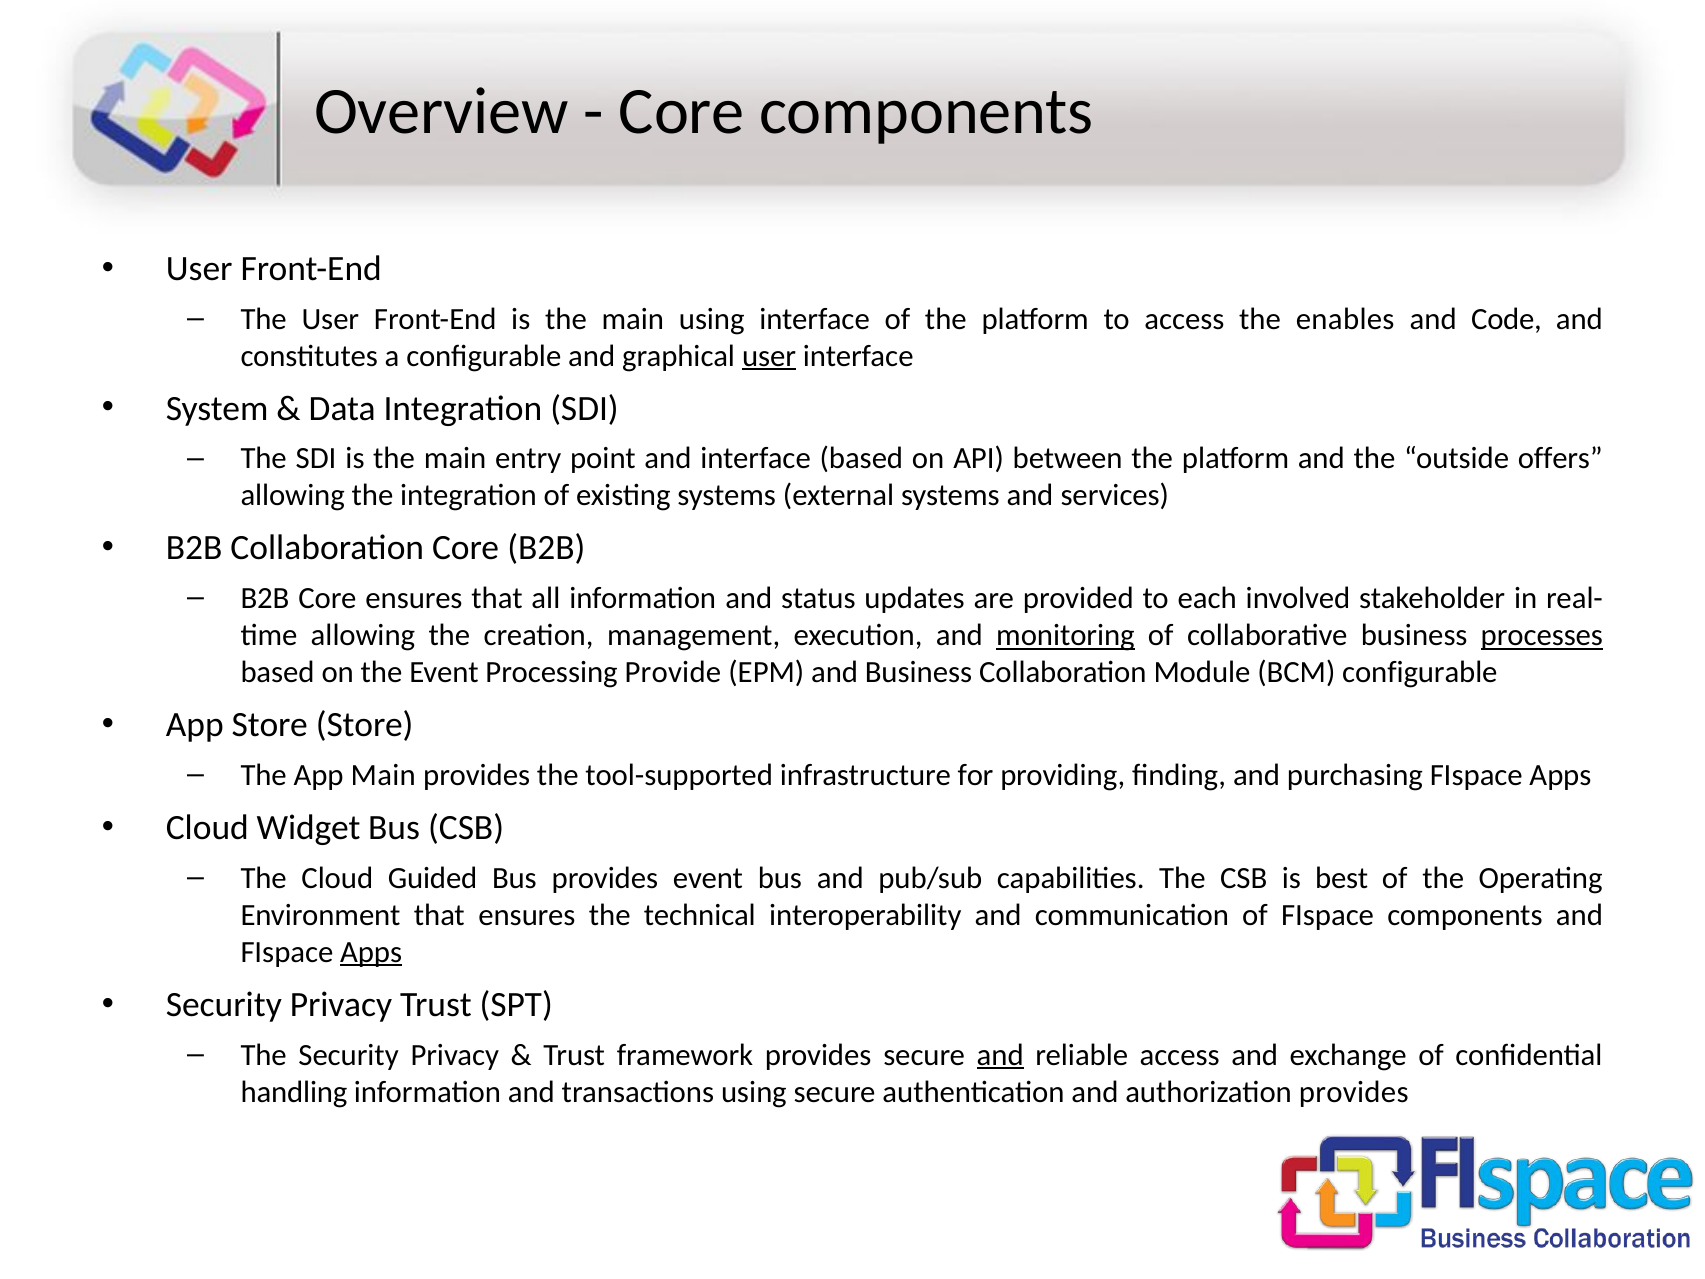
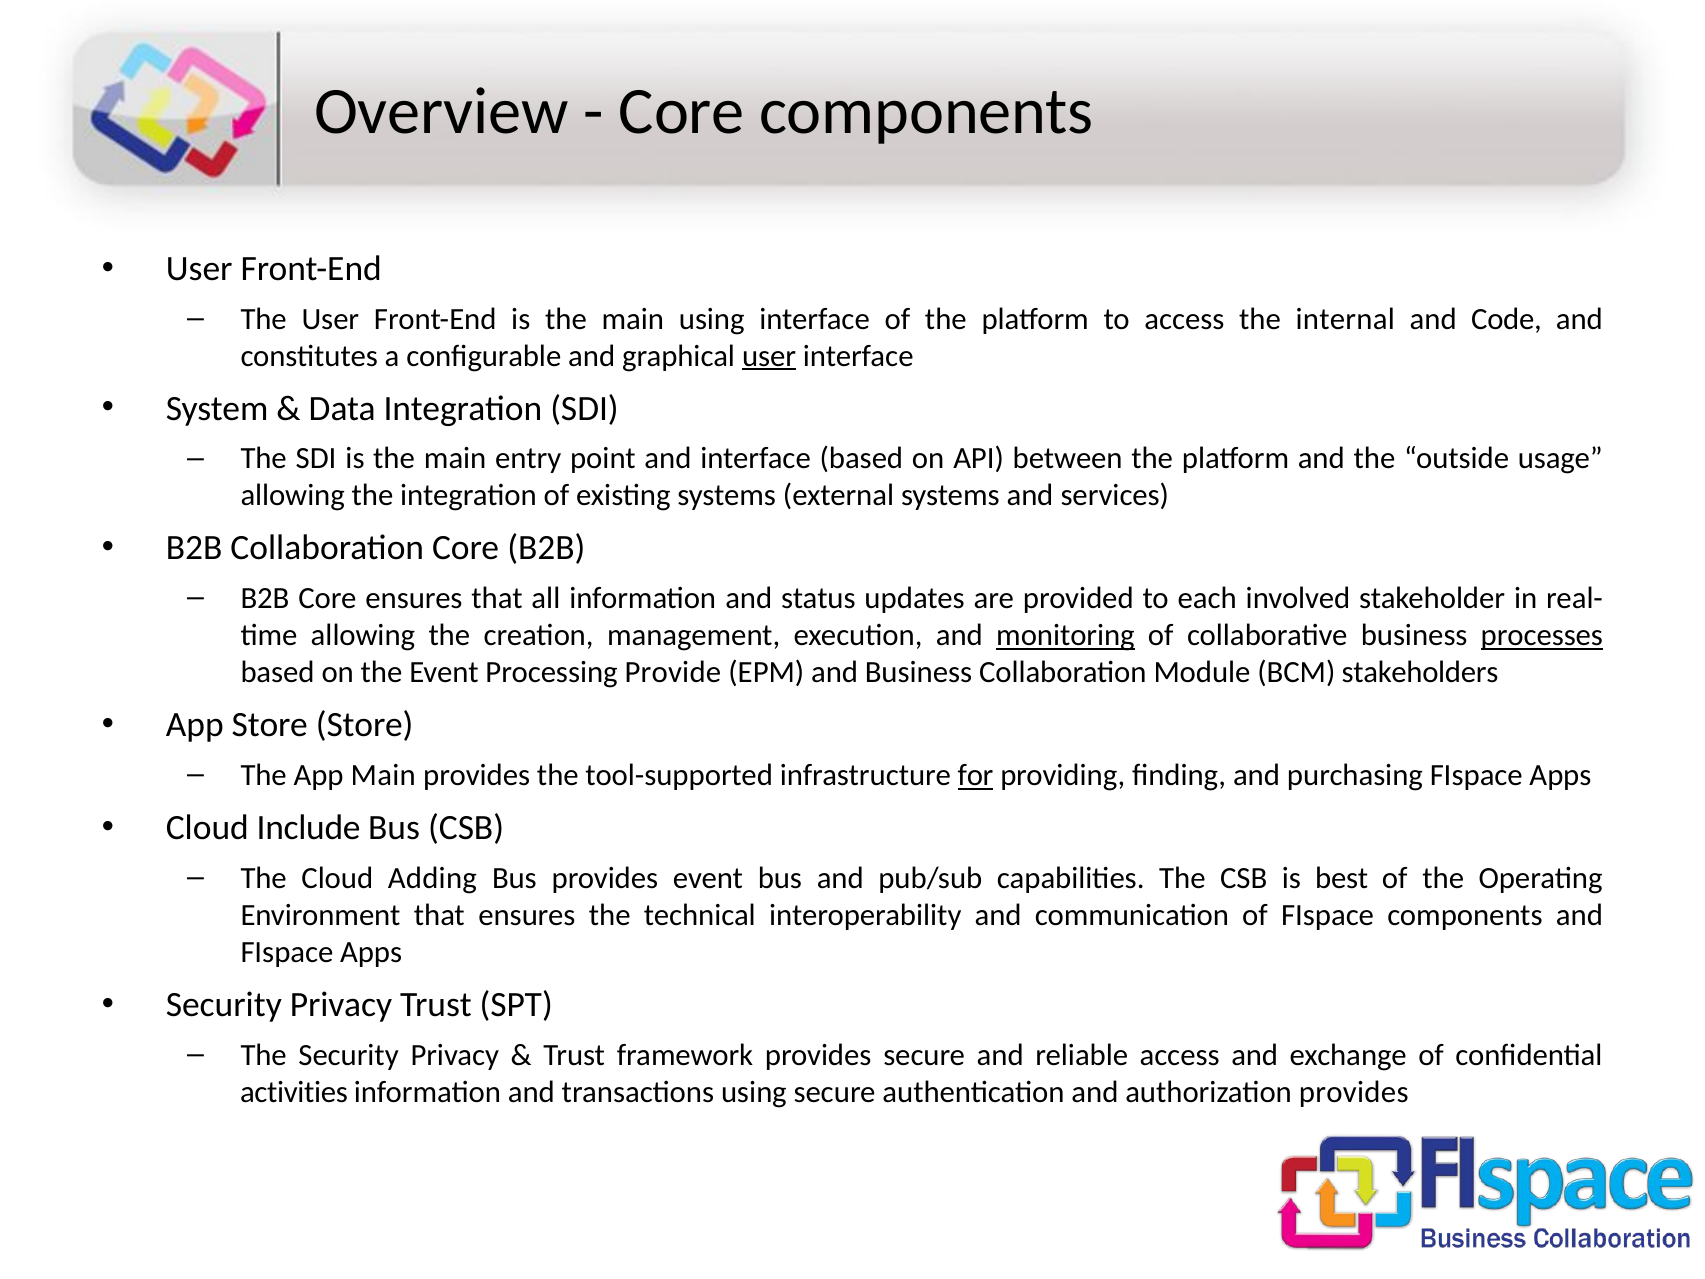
enables: enables -> internal (1345, 319)
offers: offers -> usage (1560, 459)
BCM configurable: configurable -> stakeholders (1420, 672)
for underline: none -> present (976, 775)
Widget: Widget -> Include (309, 828)
Guided: Guided -> Adding (432, 878)
Apps underline: present -> none (371, 952)
and underline: present -> none (1000, 1055)
handling: handling -> activities (294, 1092)
